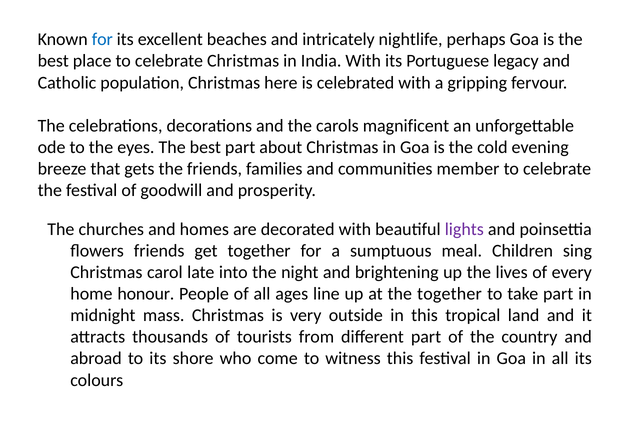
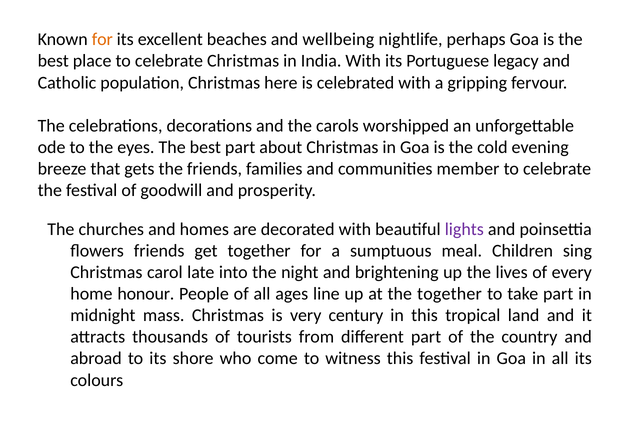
for colour: blue -> orange (102, 39)
intricately: intricately -> wellbeing (338, 39)
magnificent: magnificent -> worshipped (406, 126)
outside: outside -> century (356, 315)
